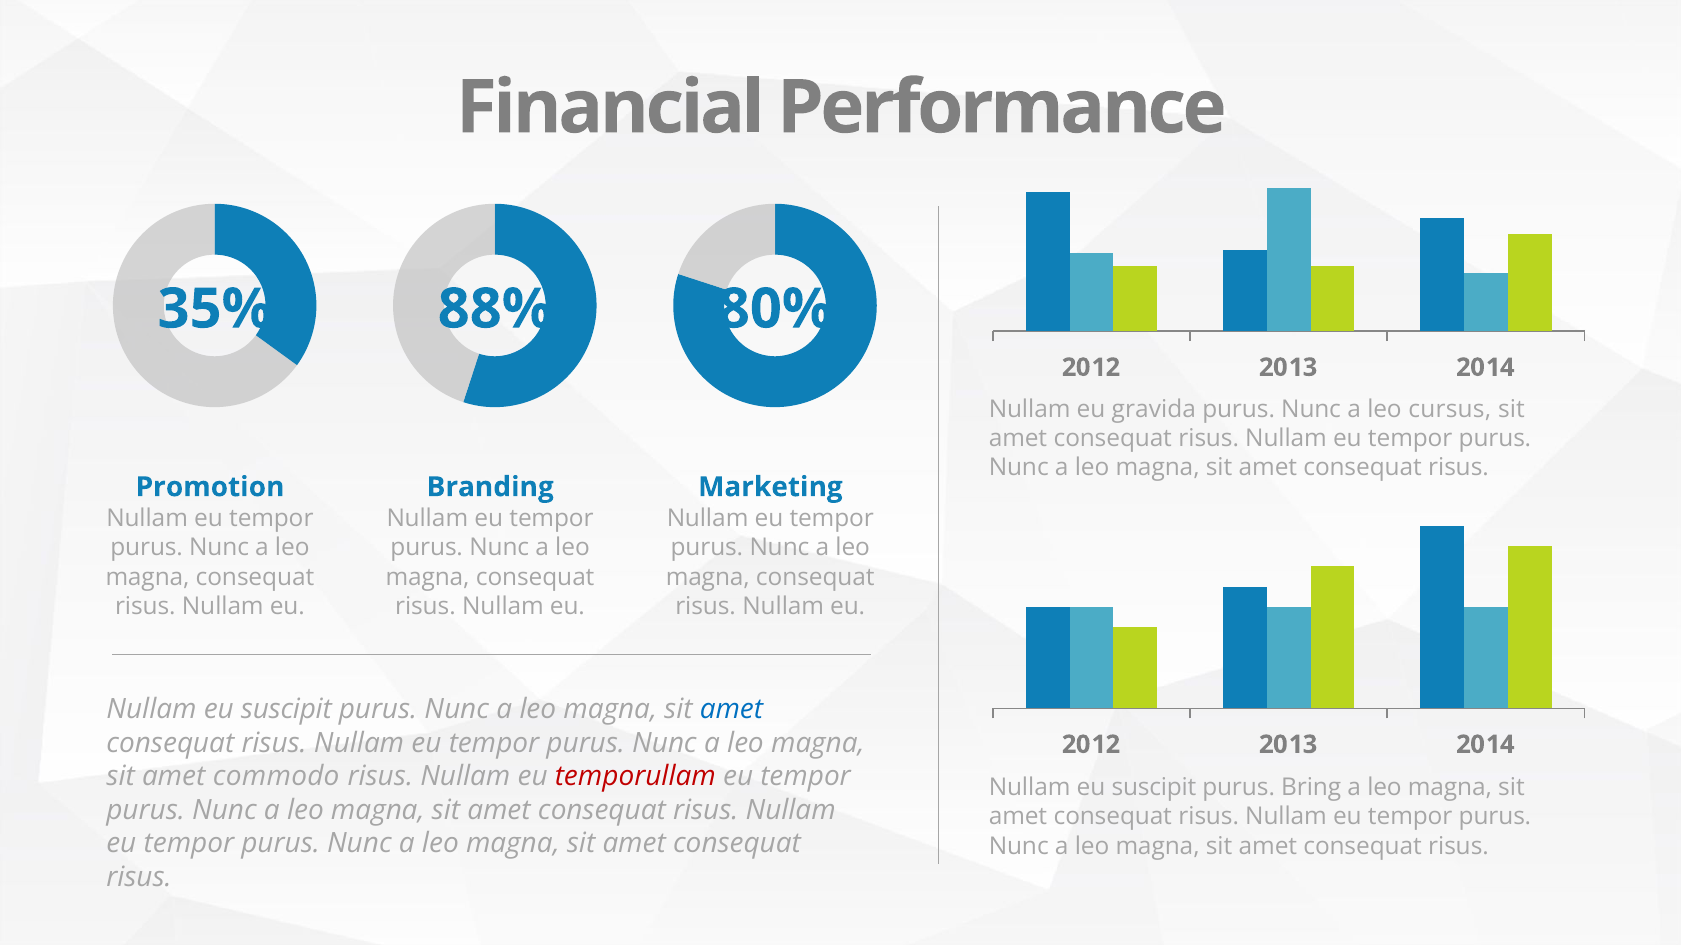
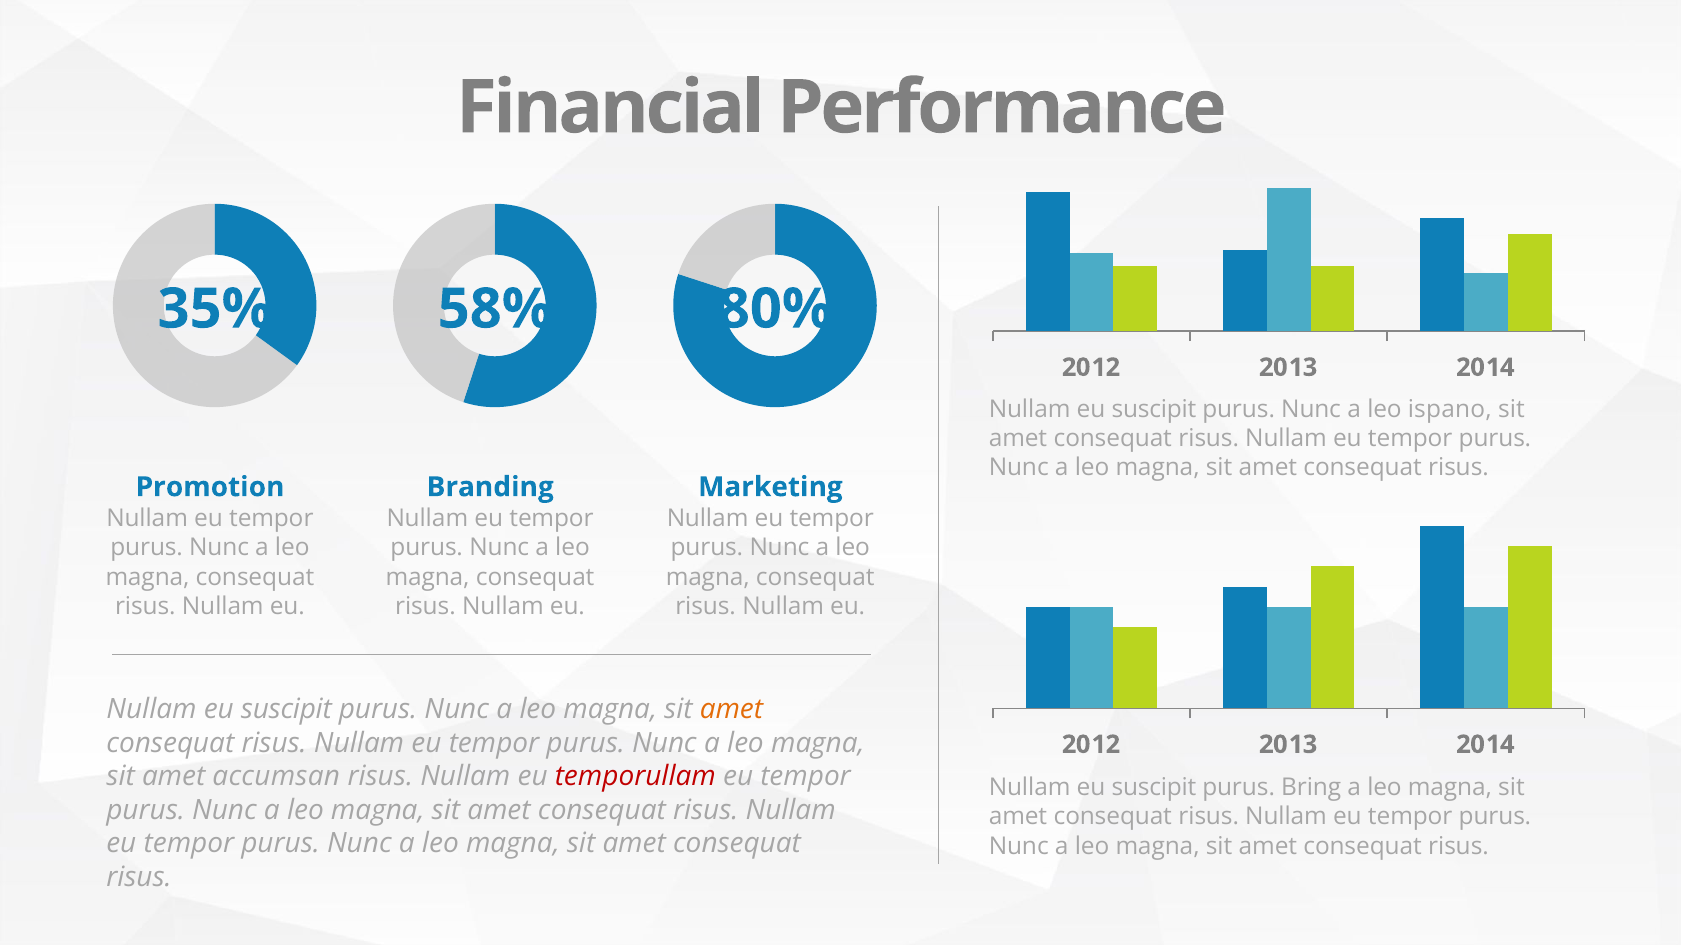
88%: 88% -> 58% (495, 309)
gravida: gravida -> suscipit (1154, 409)
cursus: cursus -> ispano (1450, 409)
amet colour: blue -> orange (731, 710)
commodo: commodo -> accumsan (276, 777)
